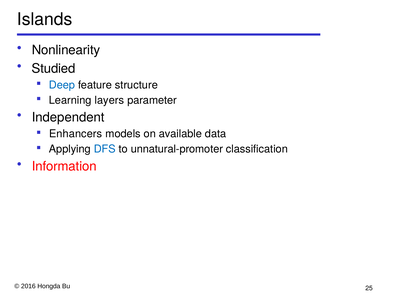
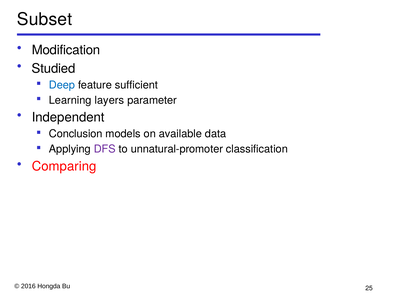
Islands: Islands -> Subset (45, 19)
Nonlinearity: Nonlinearity -> Modification (66, 50)
structure: structure -> sufficient (136, 85)
Enhancers: Enhancers -> Conclusion (76, 134)
DFS colour: blue -> purple (105, 149)
Information: Information -> Comparing (64, 166)
